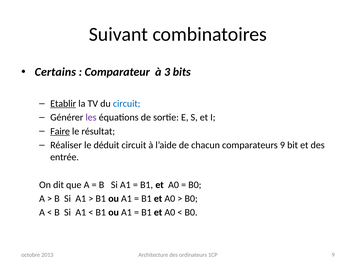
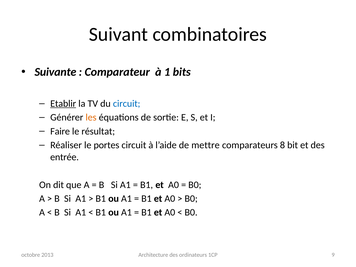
Certains: Certains -> Suivante (55, 72)
3: 3 -> 1 (167, 72)
les colour: purple -> orange (91, 117)
Faire underline: present -> none (60, 131)
déduit: déduit -> portes (106, 145)
chacun: chacun -> mettre (206, 145)
comparateurs 9: 9 -> 8 (282, 145)
